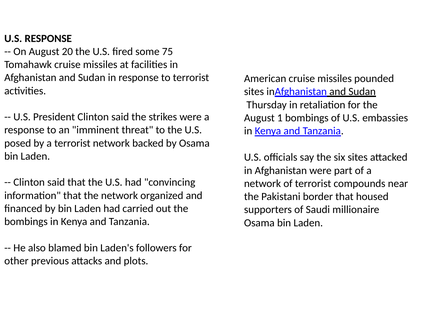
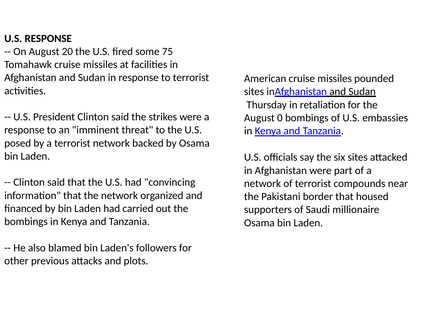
1: 1 -> 0 (280, 118)
